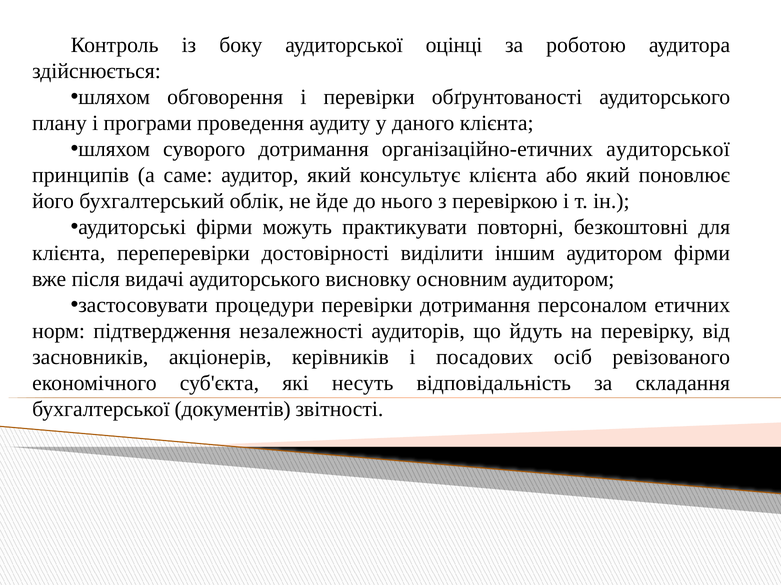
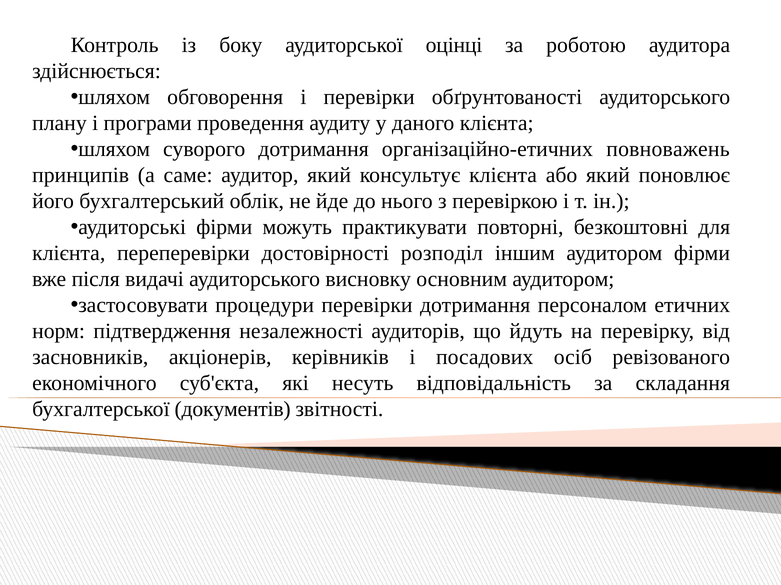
організаційно-етичних аудиторської: аудиторської -> повноважень (668, 149)
виділити: виділити -> розподіл (442, 254)
